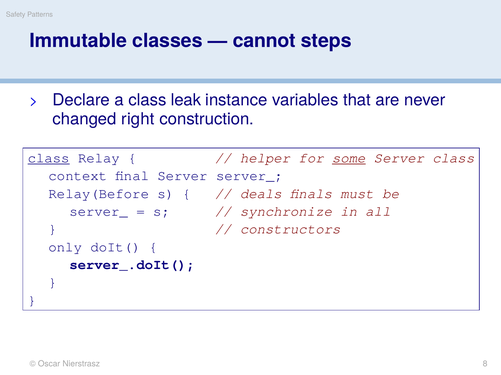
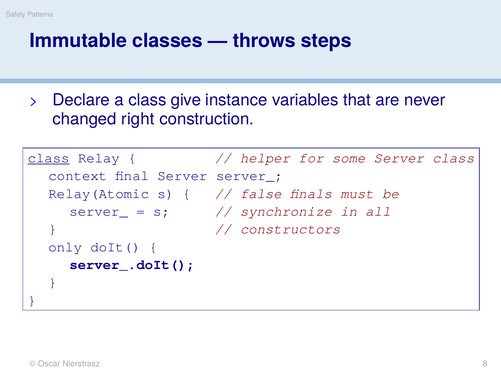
cannot: cannot -> throws (264, 41)
leak: leak -> give (186, 100)
some underline: present -> none (349, 158)
Relay(Before: Relay(Before -> Relay(Atomic (99, 194)
deals: deals -> false (261, 194)
